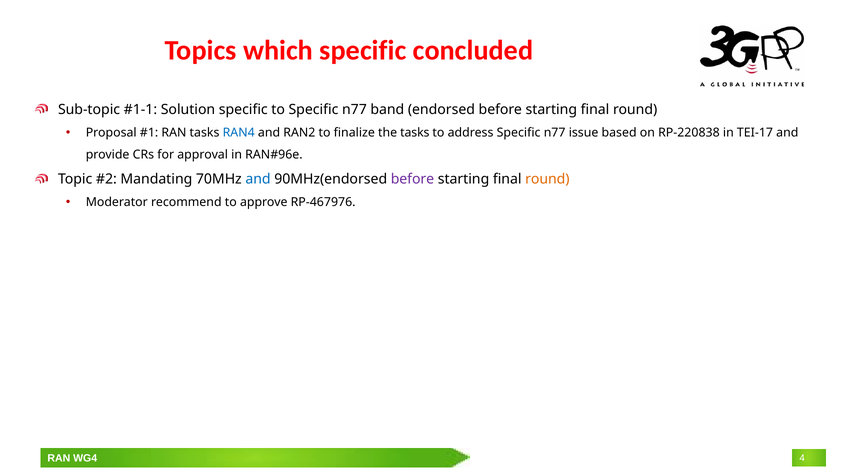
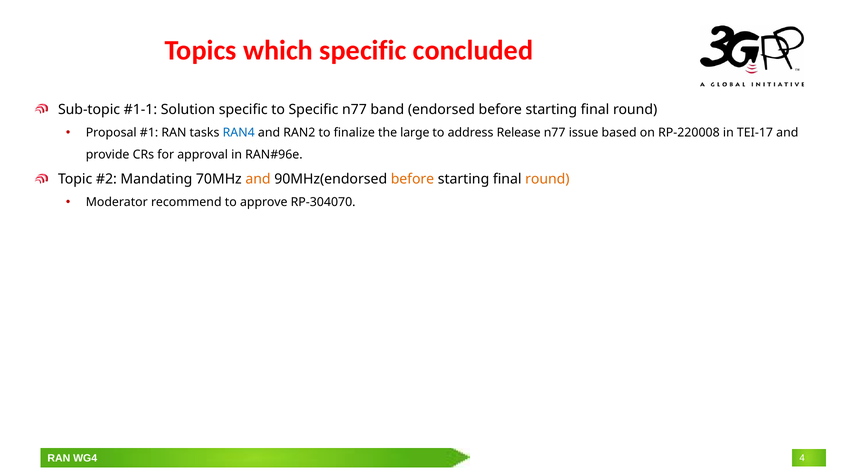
the tasks: tasks -> large (415, 133)
address Specific: Specific -> Release (519, 133)
RP-220838: RP-220838 -> RP-220008 (689, 133)
and colour: blue -> orange (258, 179)
before colour: purple -> orange (412, 179)
RP-467976: RP-467976 -> RP-304070 (323, 202)
